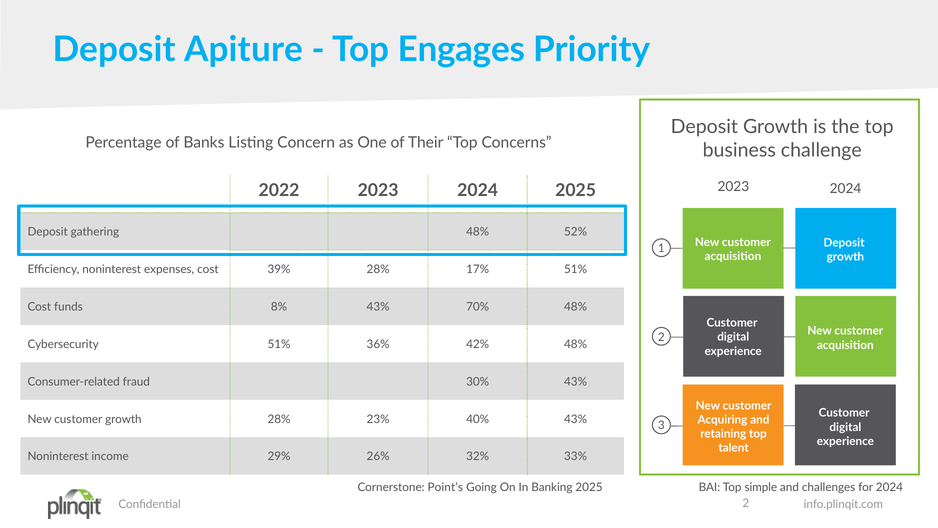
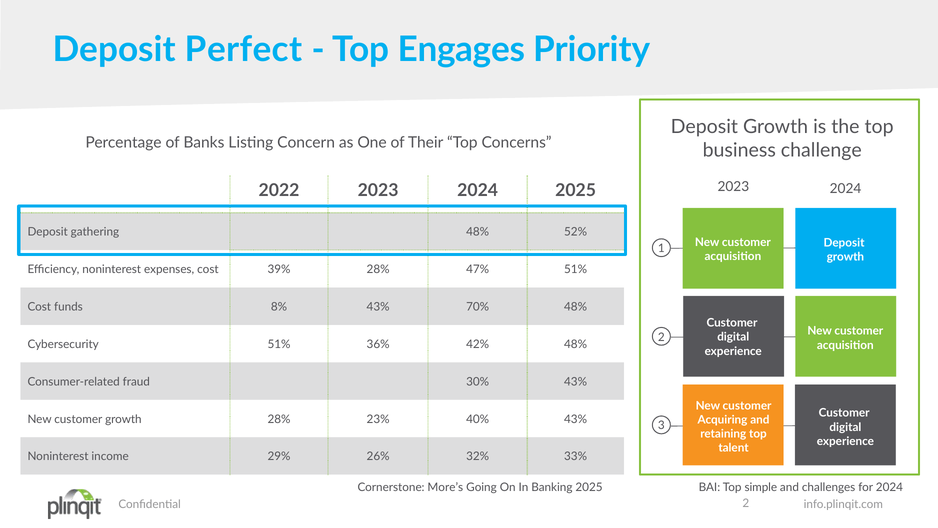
Apiture: Apiture -> Perfect (244, 50)
17%: 17% -> 47% (478, 269)
Point’s: Point’s -> More’s (445, 487)
